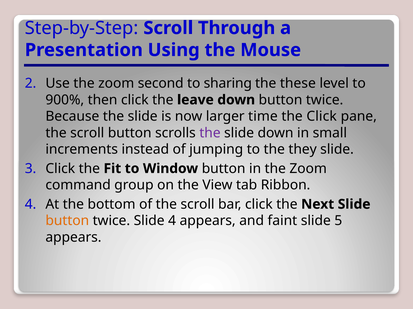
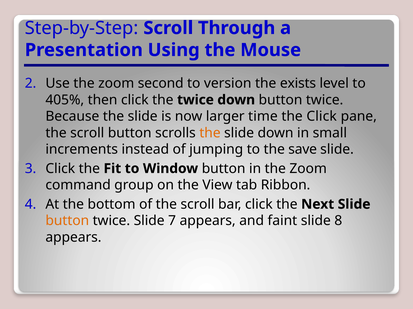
sharing: sharing -> version (228, 84)
these: these -> exists (298, 84)
900%: 900% -> 405% (65, 100)
the leave: leave -> twice (195, 100)
the colour: purple -> orange (210, 133)
they: they -> save (303, 150)
Slide 4: 4 -> 7 (172, 221)
5: 5 -> 8 (338, 221)
